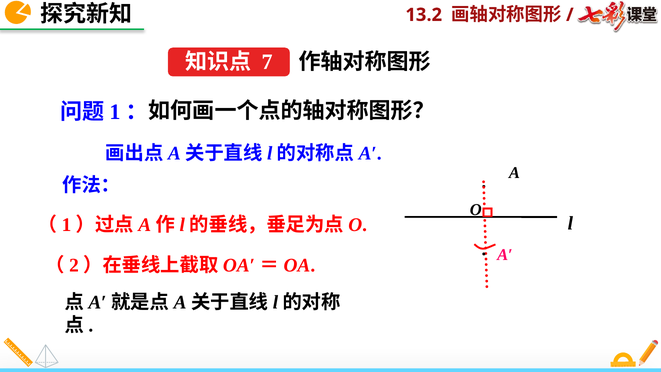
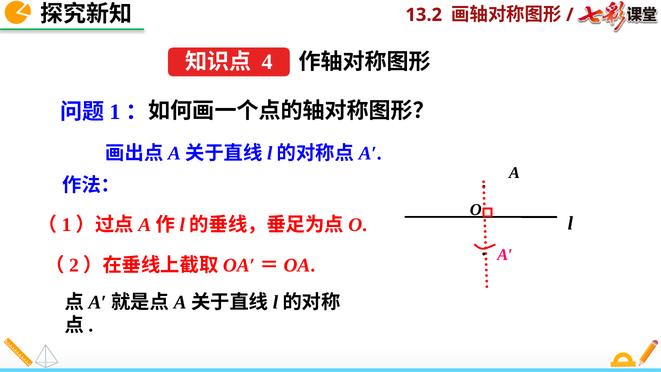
7: 7 -> 4 (267, 62)
